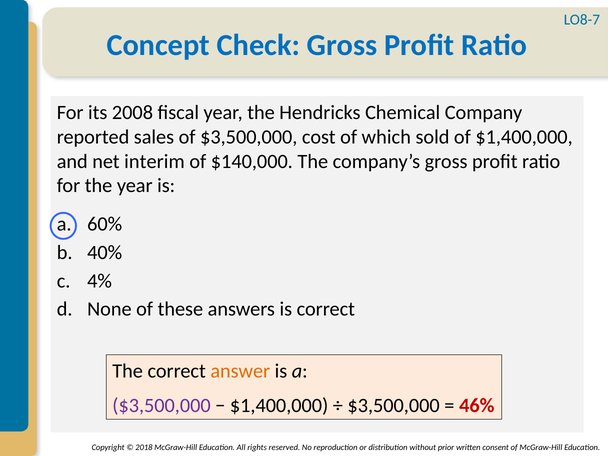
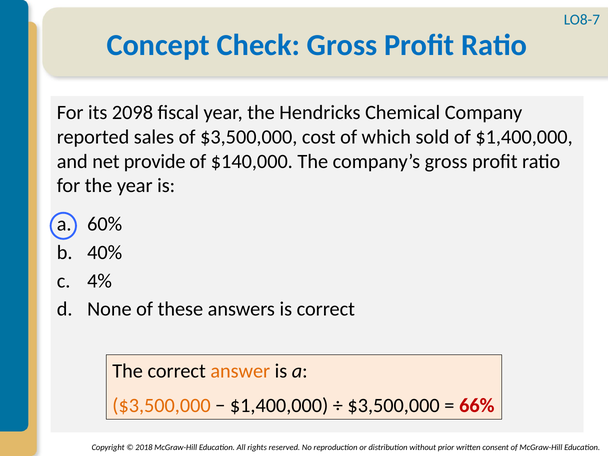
2008: 2008 -> 2098 (132, 113)
interim: interim -> provide (155, 161)
$3,500,000 colour: purple -> orange (162, 406)
46%: 46% -> 66% (477, 406)
